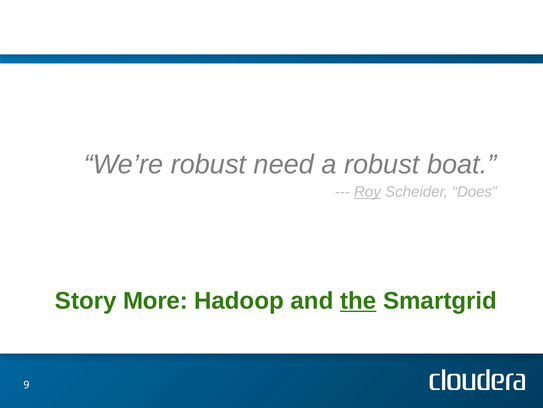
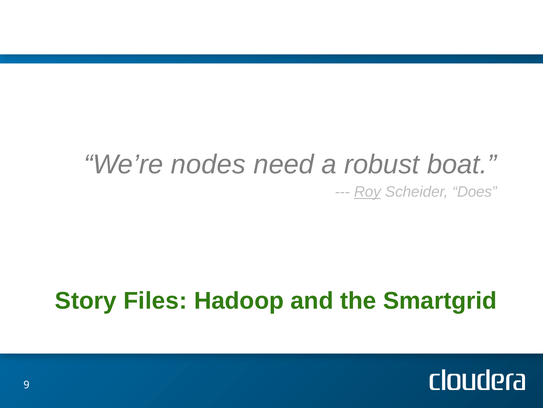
We’re robust: robust -> nodes (208, 164)
More: More -> Files (155, 300)
the underline: present -> none (358, 300)
